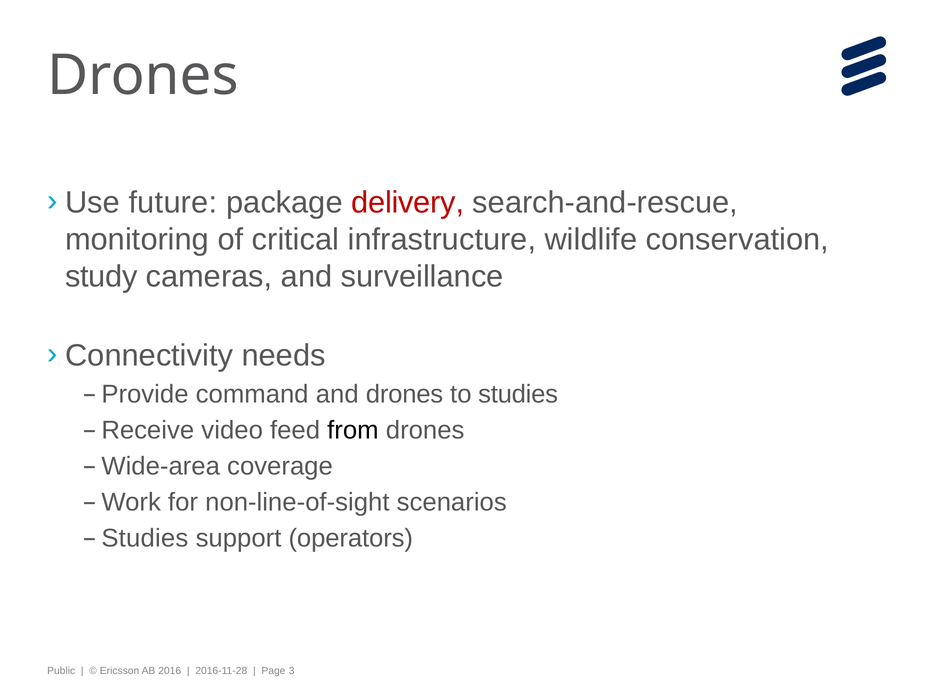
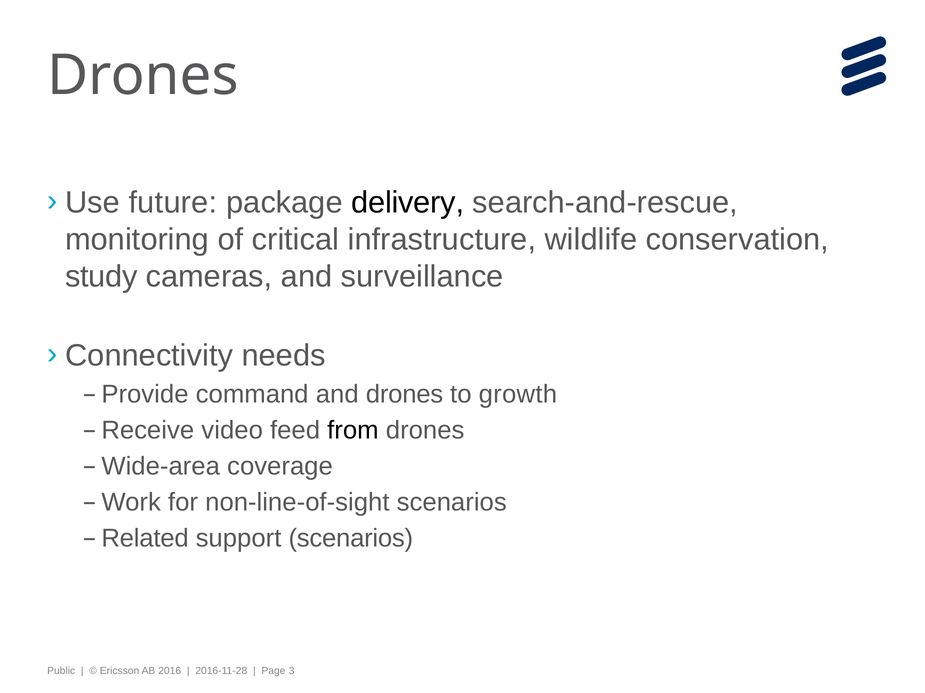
delivery colour: red -> black (408, 203)
to studies: studies -> growth (518, 395)
Studies: Studies -> Related (145, 539)
support operators: operators -> scenarios (351, 539)
